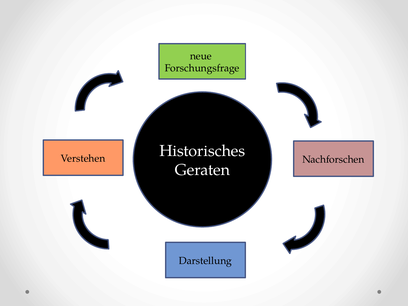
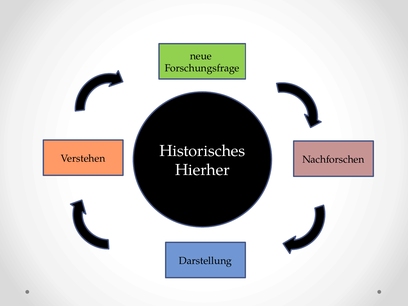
Geraten: Geraten -> Hierher (202, 170)
